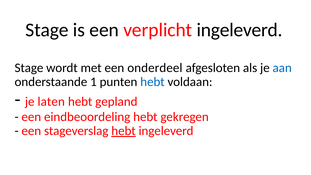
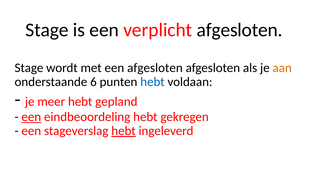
verplicht ingeleverd: ingeleverd -> afgesloten (240, 30)
een onderdeel: onderdeel -> afgesloten (155, 68)
aan colour: blue -> orange (282, 68)
1: 1 -> 6 (93, 82)
laten: laten -> meer (51, 102)
een underline: none -> present (31, 117)
